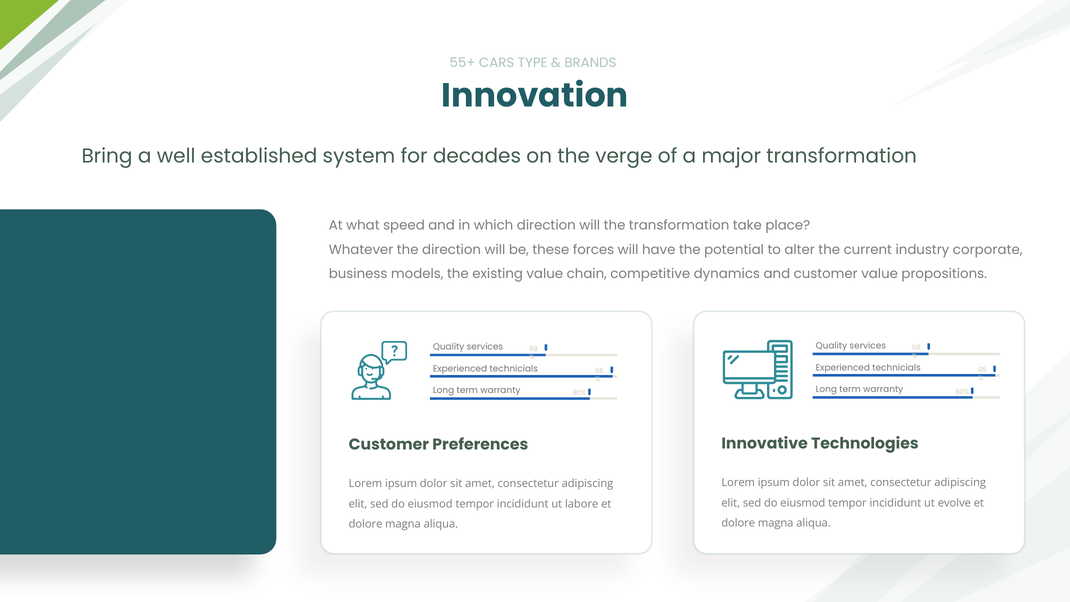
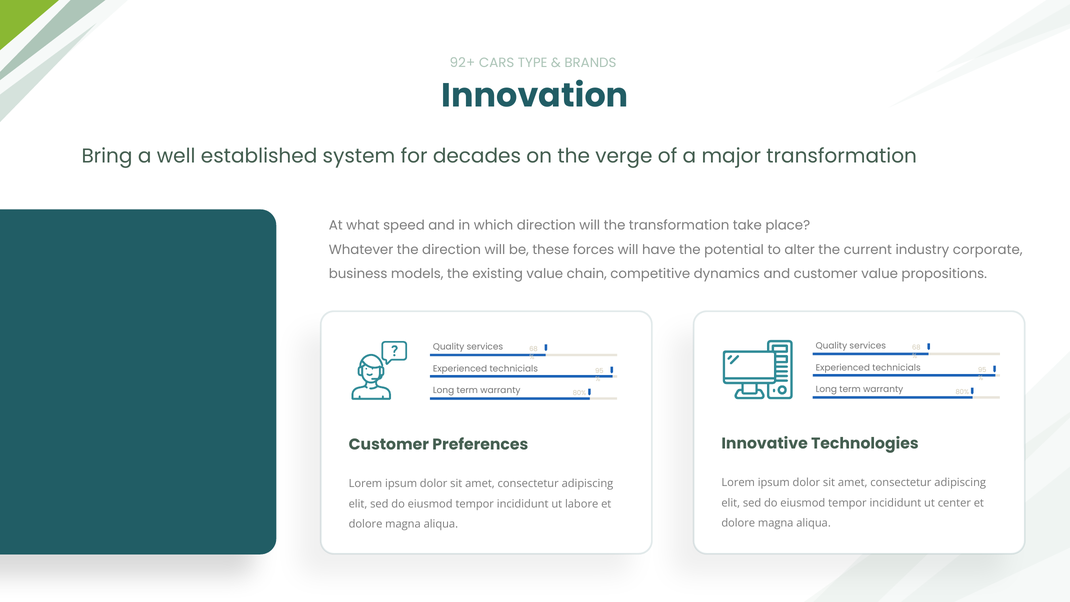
55+: 55+ -> 92+ (462, 63)
evolve: evolve -> center (954, 503)
